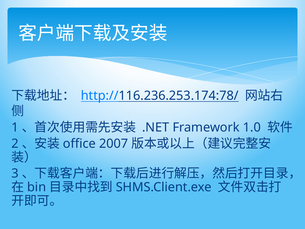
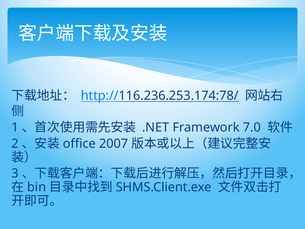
1.0: 1.0 -> 7.0 (252, 127)
